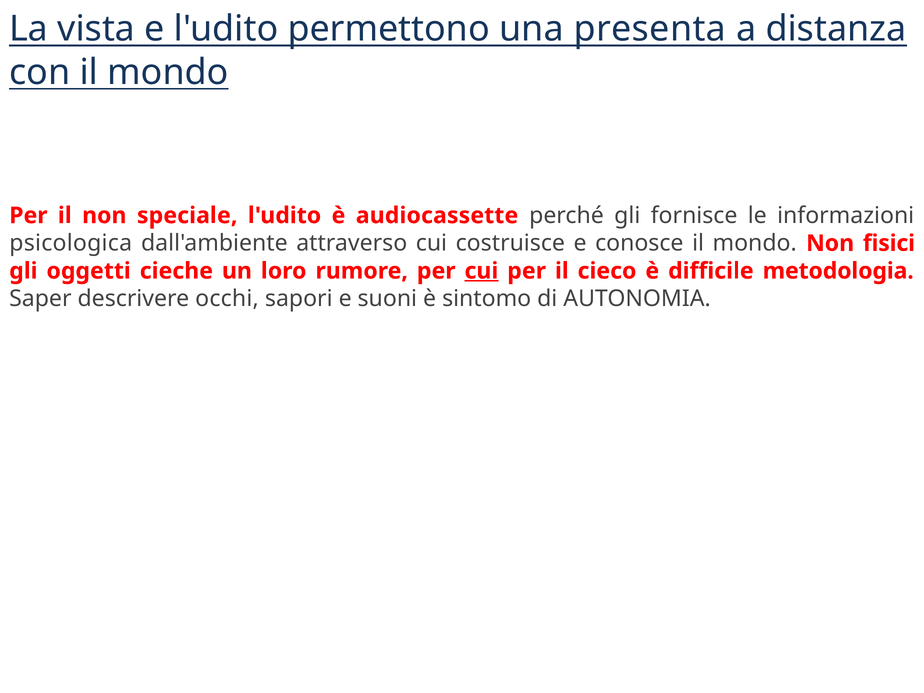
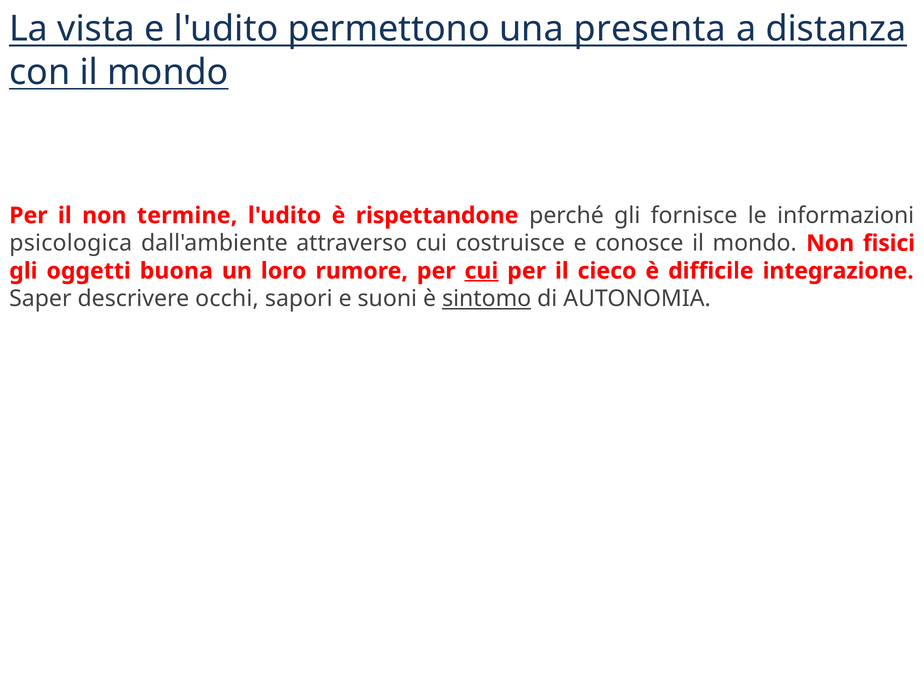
speciale: speciale -> termine (187, 216)
audiocassette: audiocassette -> rispettandone (437, 216)
cieche: cieche -> buona (176, 271)
metodologia: metodologia -> integrazione (838, 271)
sintomo underline: none -> present (487, 299)
